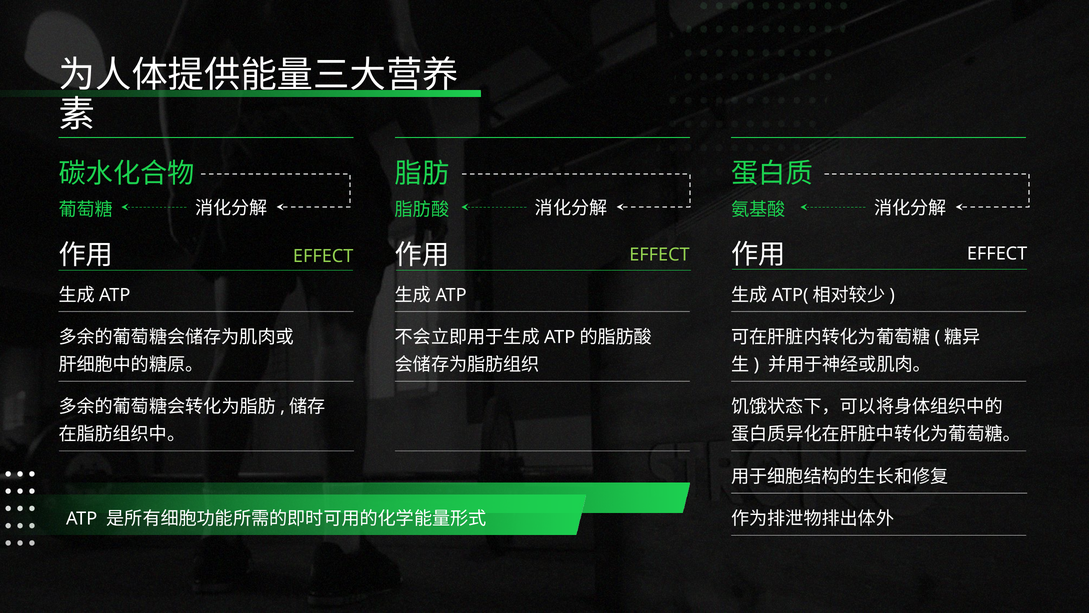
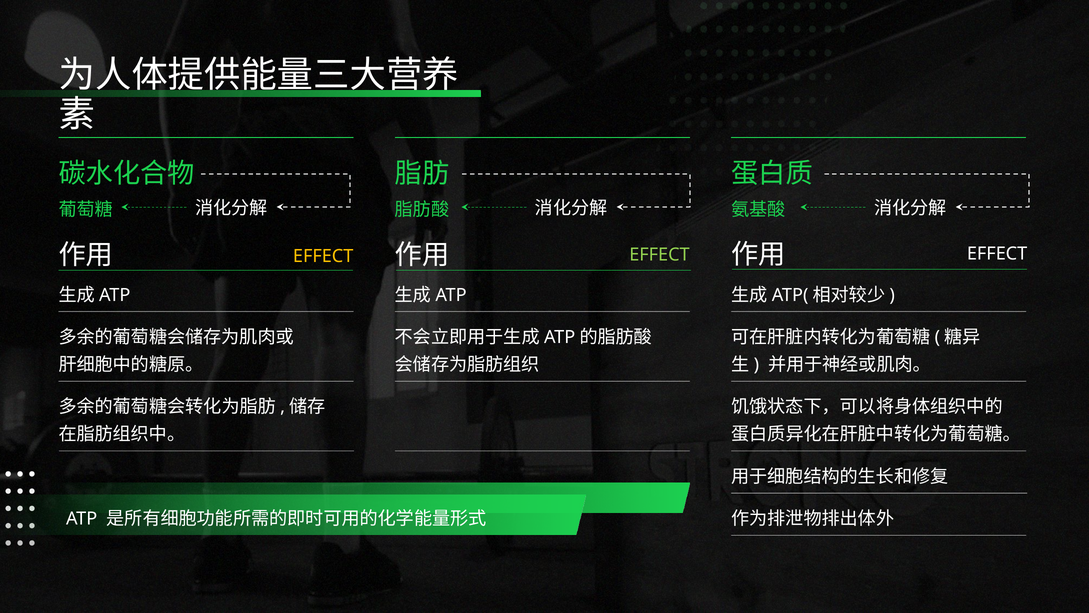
EFFECT colour: light green -> yellow (323, 256)
